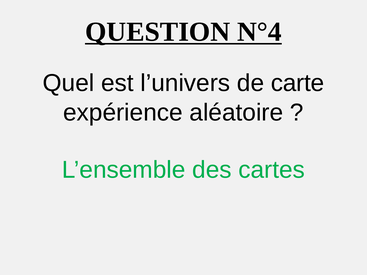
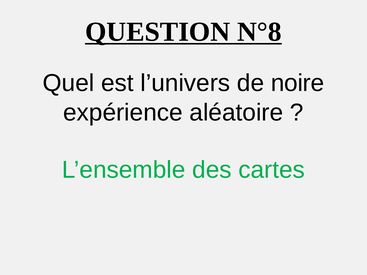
N°4: N°4 -> N°8 (259, 32)
carte: carte -> noire (298, 83)
